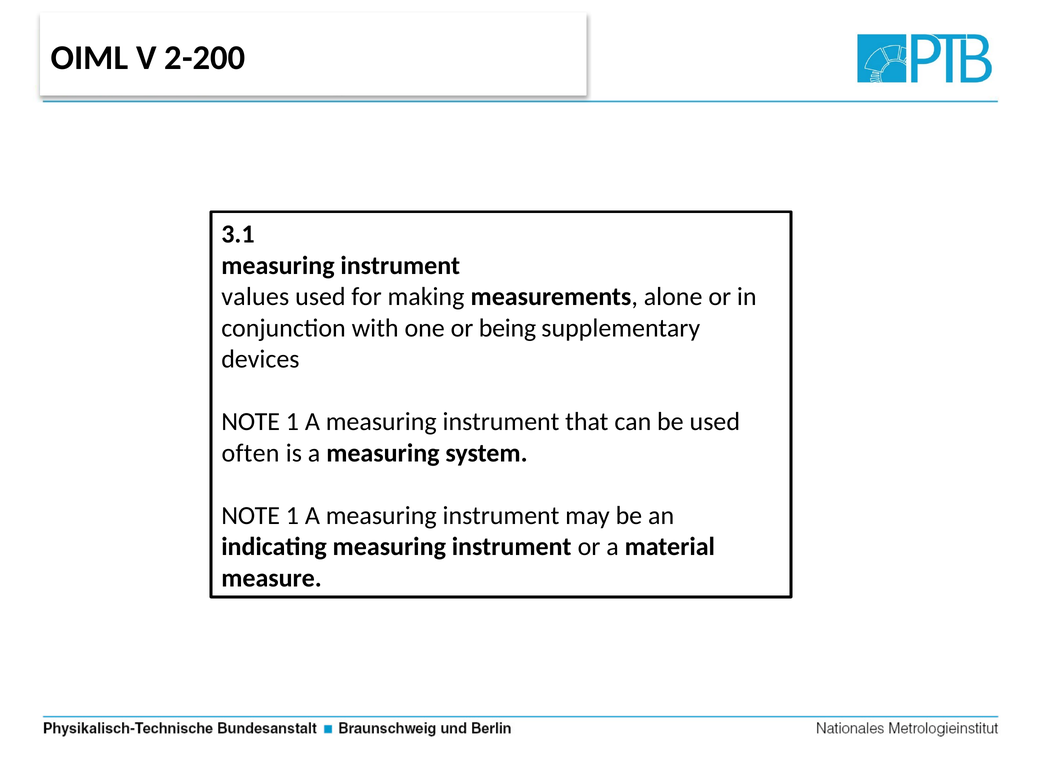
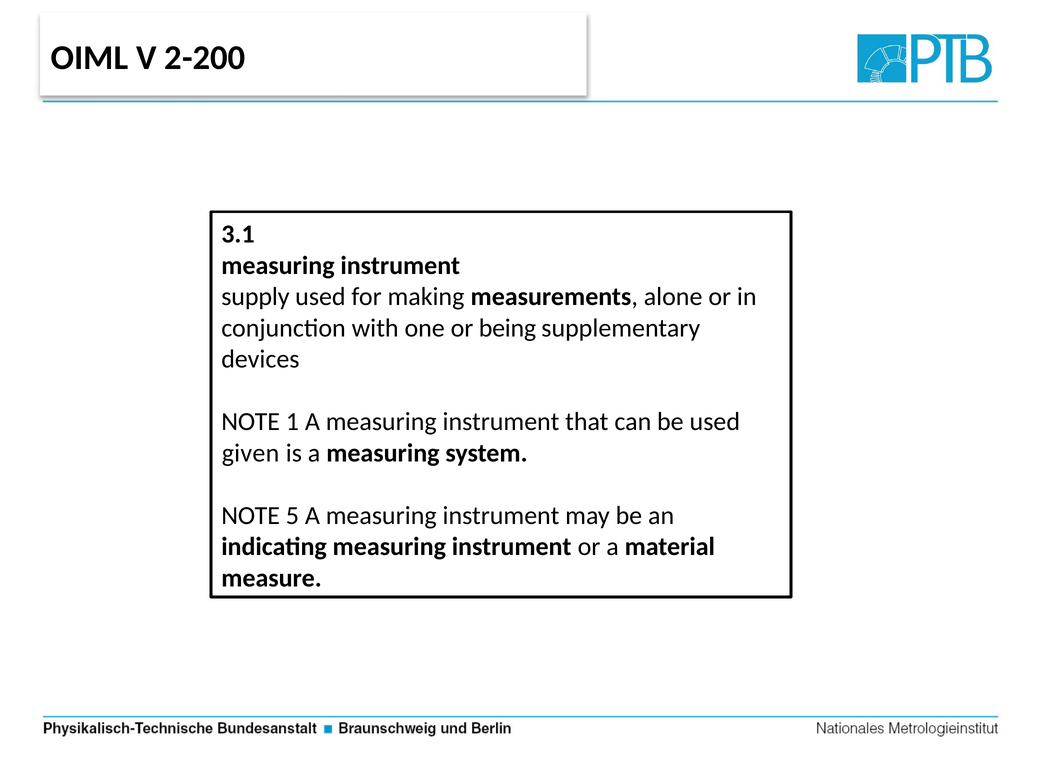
values: values -> supply (255, 297)
often: often -> given (251, 453)
1: 1 -> 5 (292, 515)
